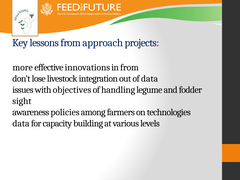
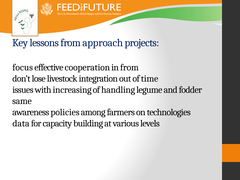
more: more -> focus (23, 67)
innovations: innovations -> cooperation (87, 67)
of data: data -> time (150, 79)
objectives: objectives -> increasing (72, 90)
sight: sight -> same (22, 101)
